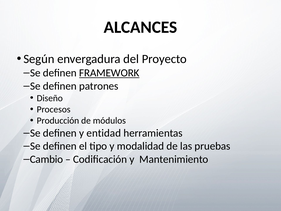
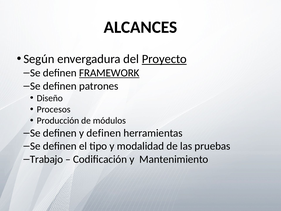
Proyecto underline: none -> present (164, 59)
y entidad: entidad -> definen (104, 133)
Cambio: Cambio -> Trabajo (46, 159)
